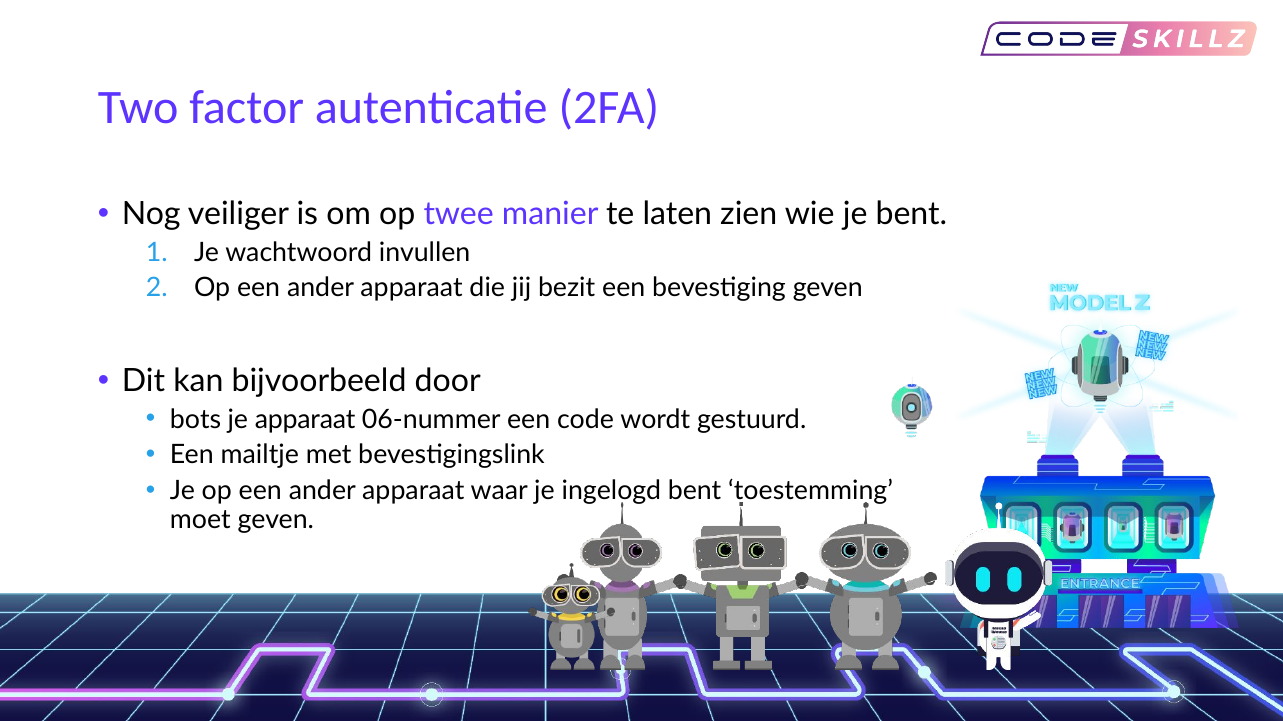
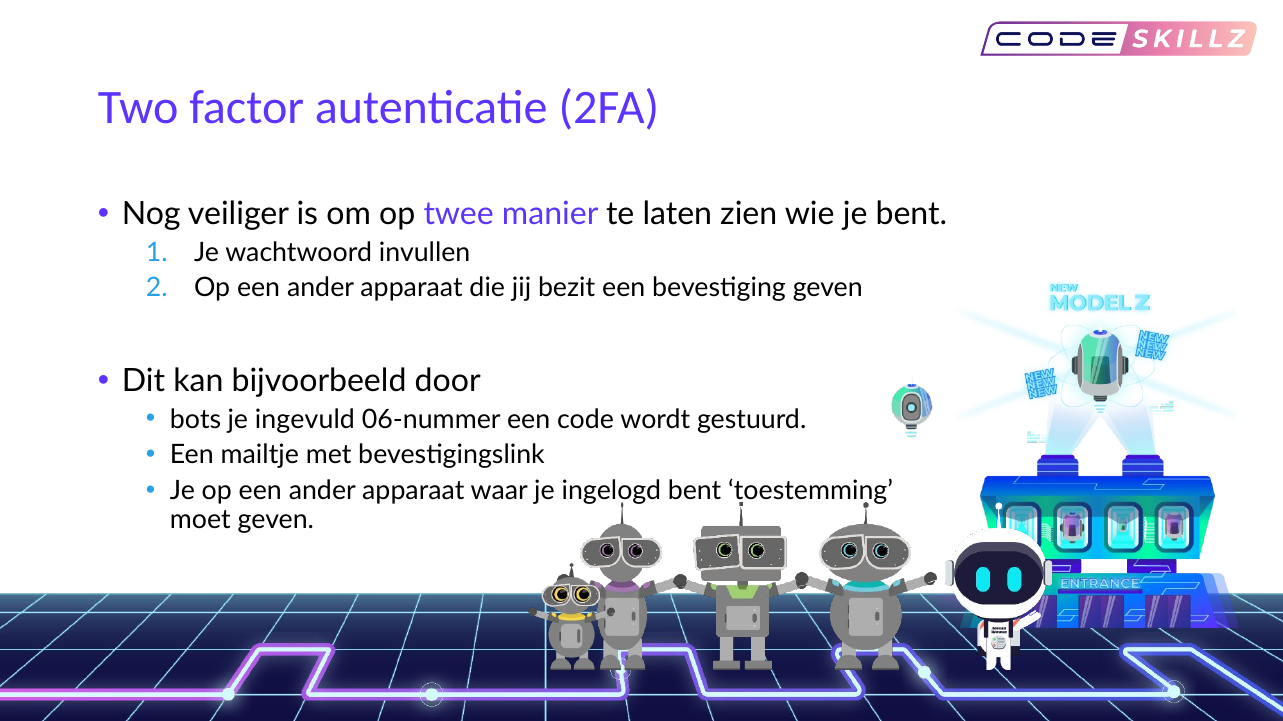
je apparaat: apparaat -> ingevuld (305, 420)
